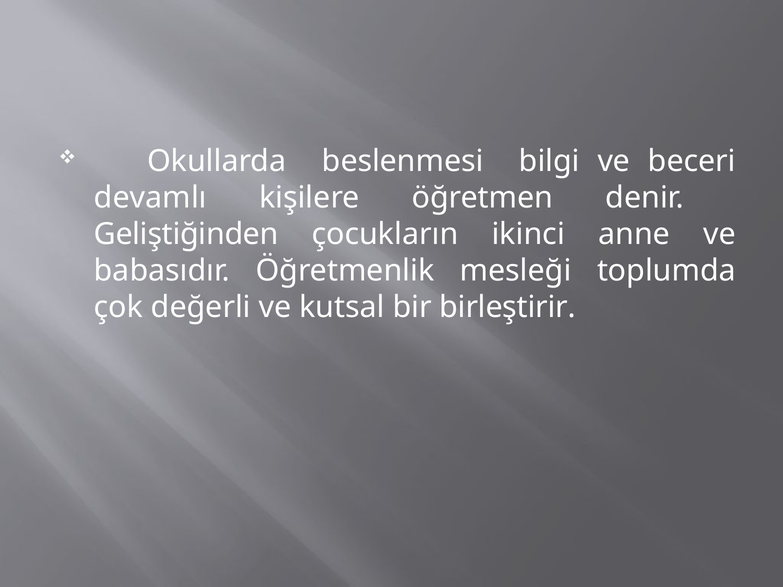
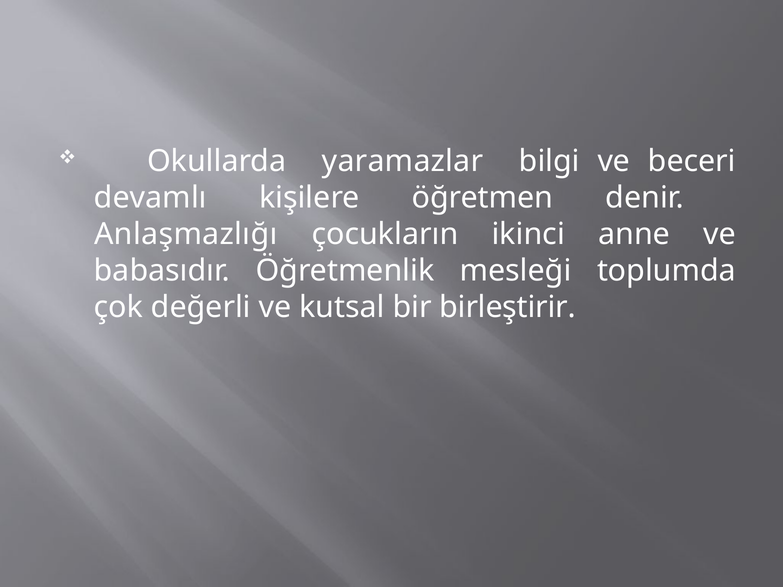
beslenmesi: beslenmesi -> yaramazlar (403, 161)
Geliştiğinden: Geliştiğinden -> Anlaşmazlığı (186, 234)
